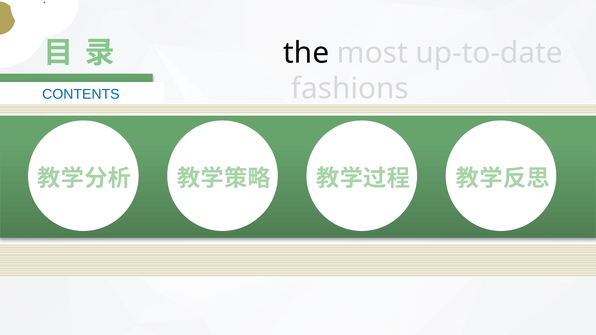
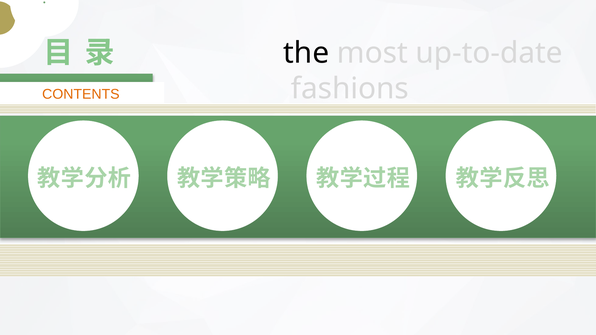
CONTENTS colour: blue -> orange (81, 94)
